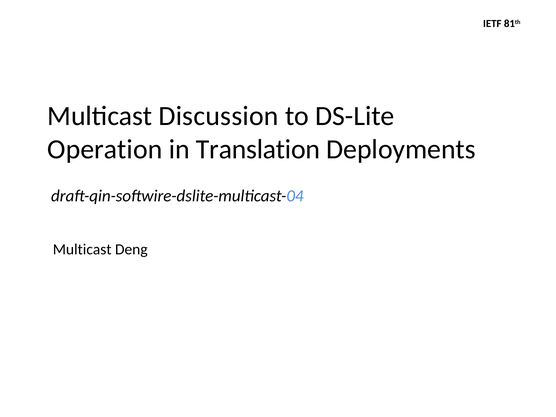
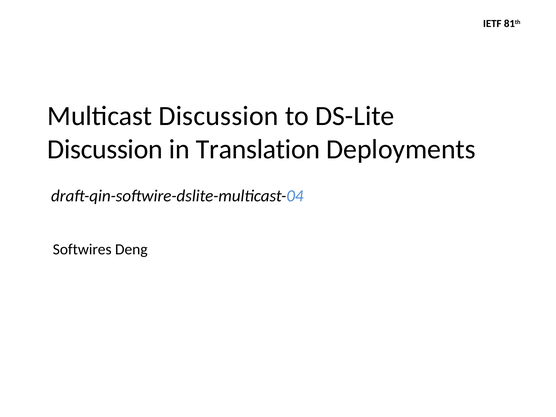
Operation: Operation -> Discussion (105, 149)
Multicast: Multicast -> Softwires (82, 249)
